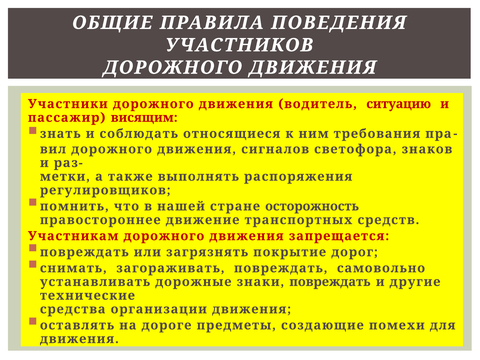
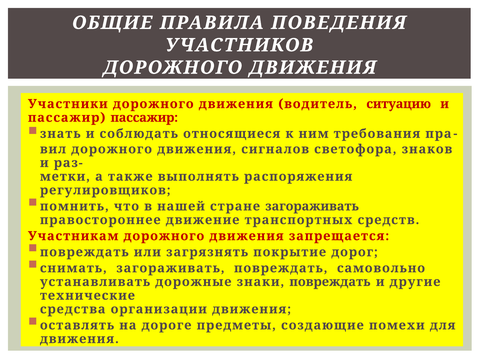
пассажир висящим: висящим -> пассажир (144, 118)
стране осторожность: осторожность -> загораживать (312, 206)
